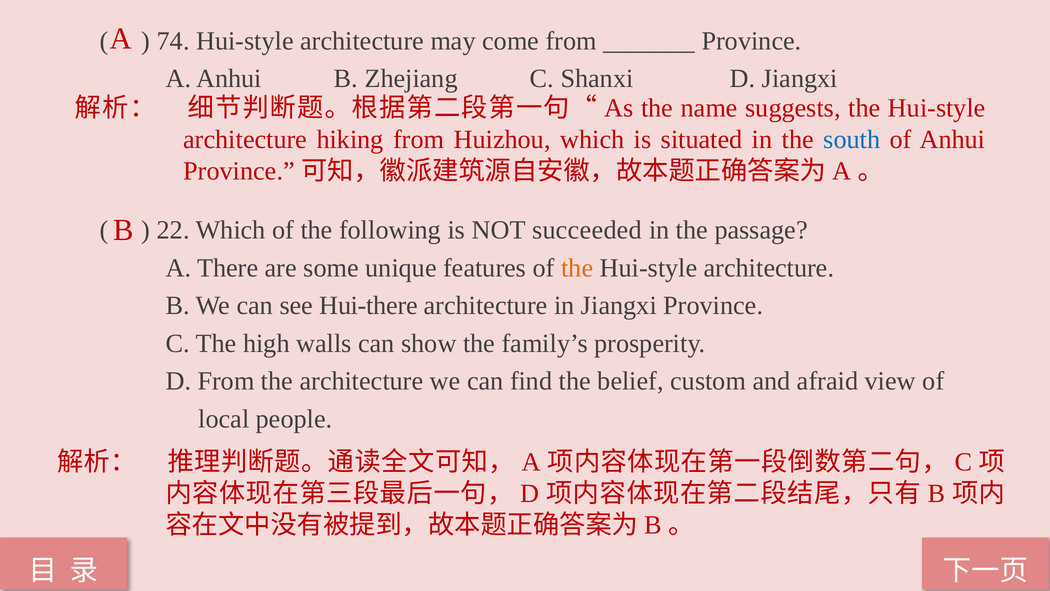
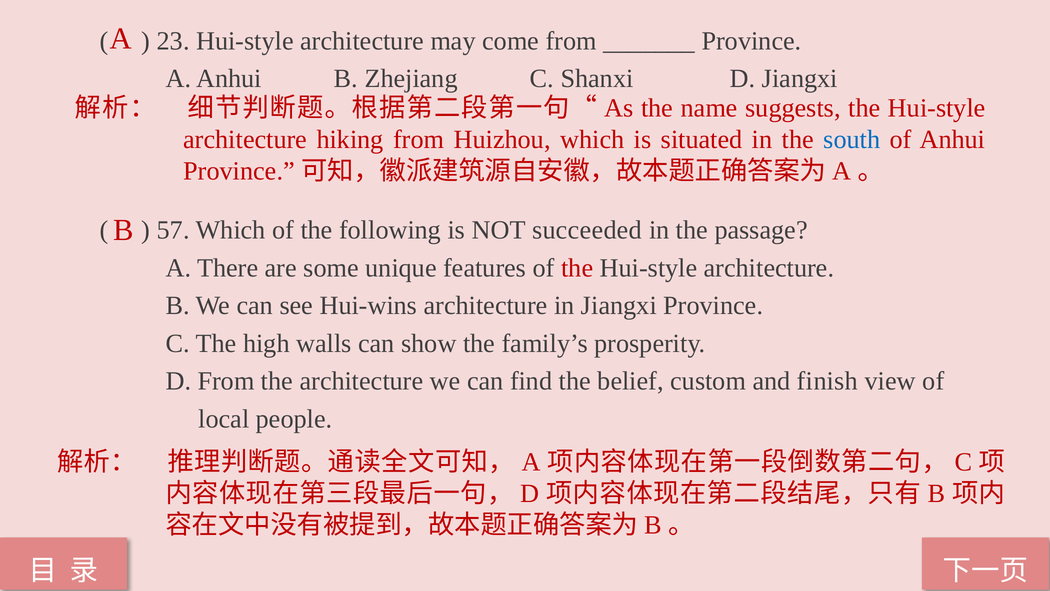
74: 74 -> 23 (173, 41)
22: 22 -> 57 (173, 230)
the colour: orange -> red (577, 268)
Hui-there: Hui-there -> Hui-wins (368, 305)
afraid: afraid -> finish (827, 381)
